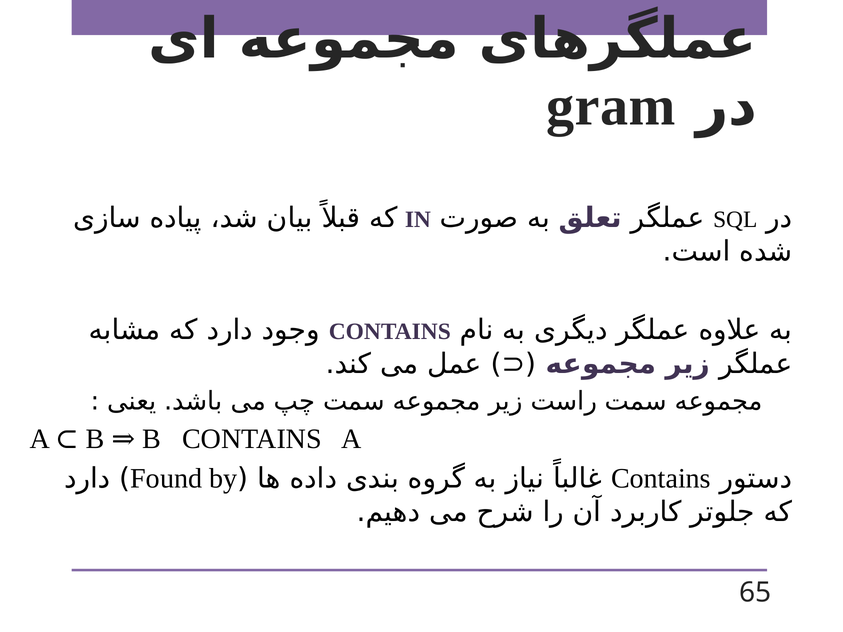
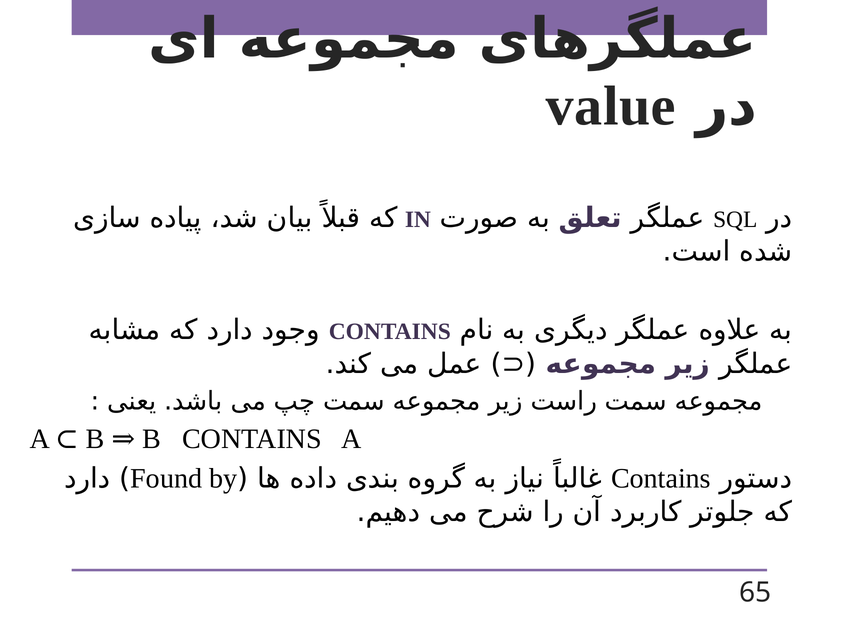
gram: gram -> value (611, 106)
